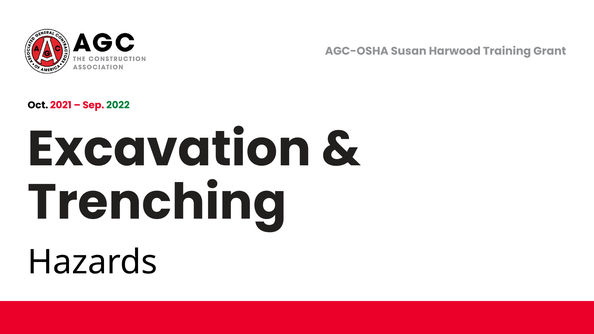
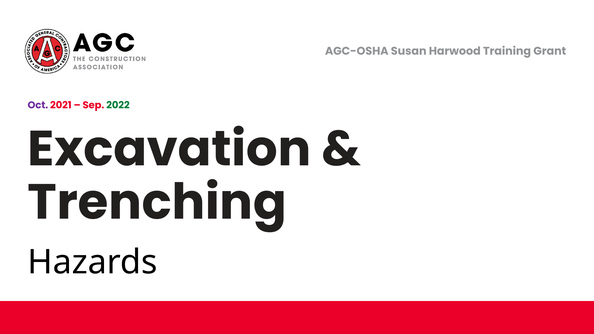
Oct colour: black -> purple (38, 105)
